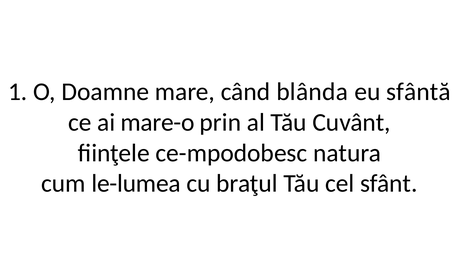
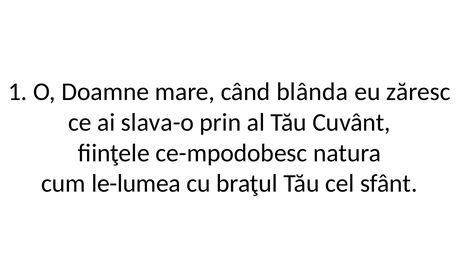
sfântă: sfântă -> zăresc (418, 92)
mare-o: mare-o -> slava-o (157, 122)
